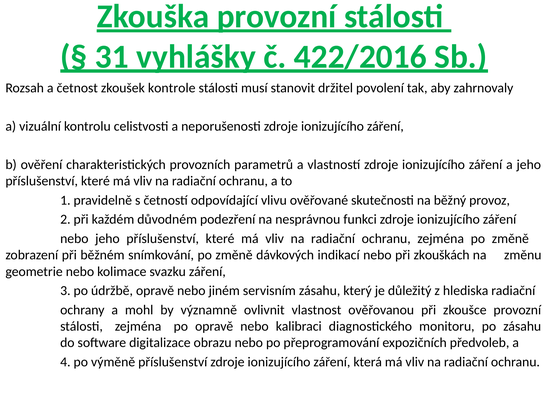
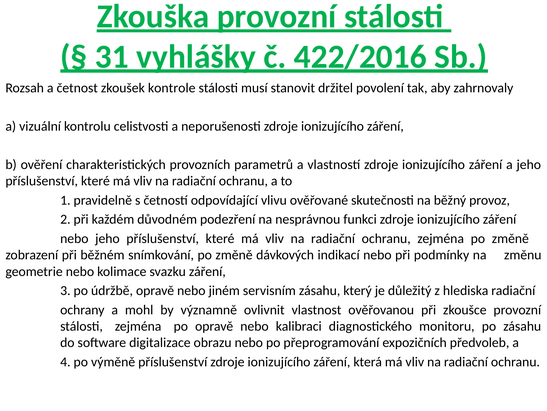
zkouškách: zkouškách -> podmínky (442, 255)
